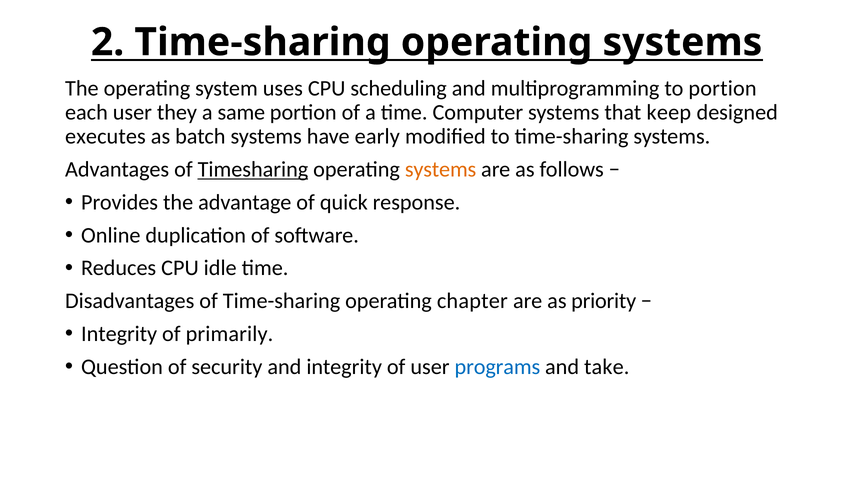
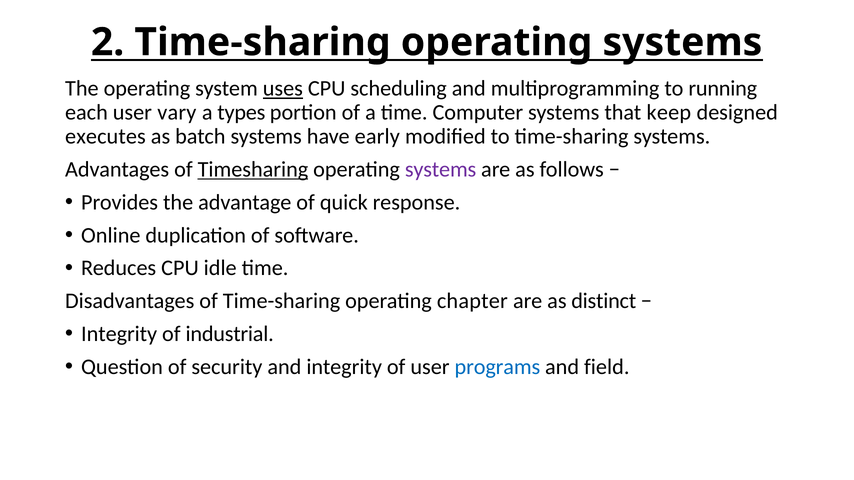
uses underline: none -> present (283, 89)
to portion: portion -> running (723, 89)
they: they -> vary (177, 113)
same: same -> types (241, 113)
systems colour: orange -> purple (441, 170)
priority: priority -> distinct (604, 301)
primarily: primarily -> industrial (230, 334)
take: take -> field (607, 367)
